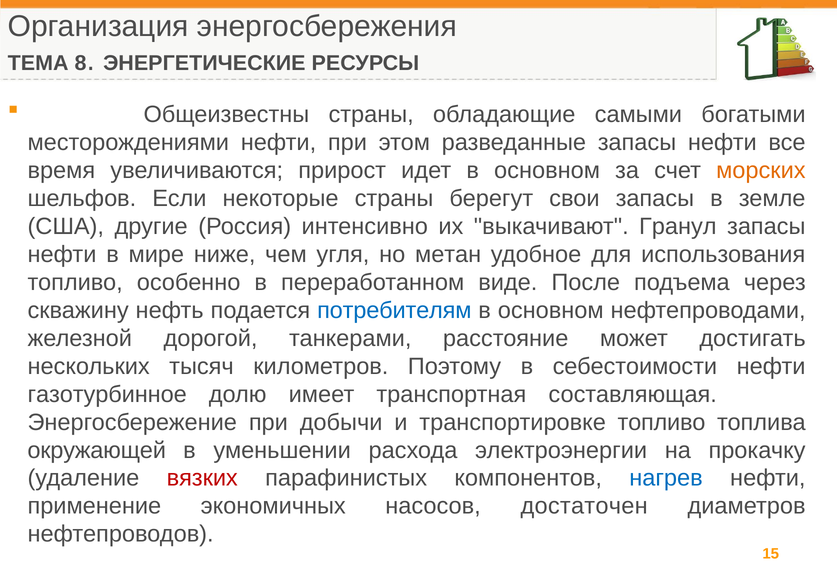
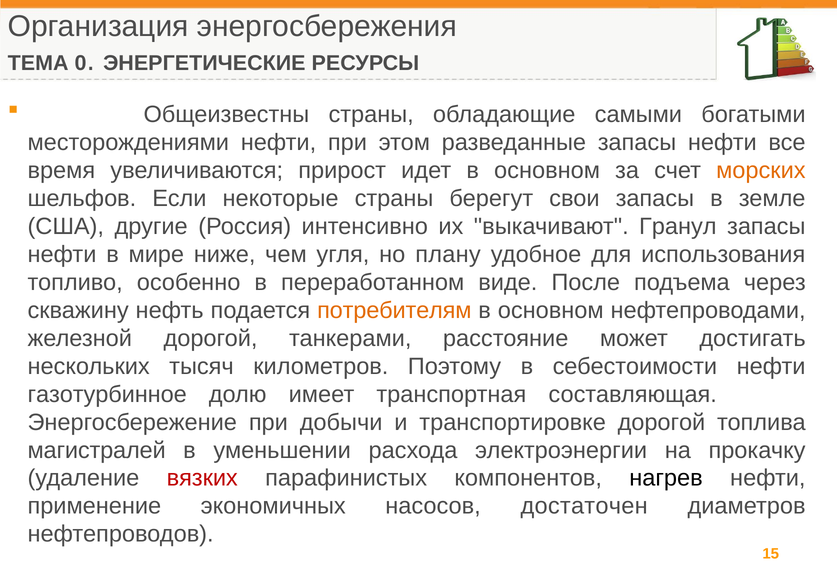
8: 8 -> 0 (81, 63)
метан: метан -> плану (448, 254)
потребителям colour: blue -> orange (394, 310)
транспортировке топливо: топливо -> дорогой (661, 423)
окружающей: окружающей -> магистралей (97, 451)
нагрев colour: blue -> black (666, 479)
